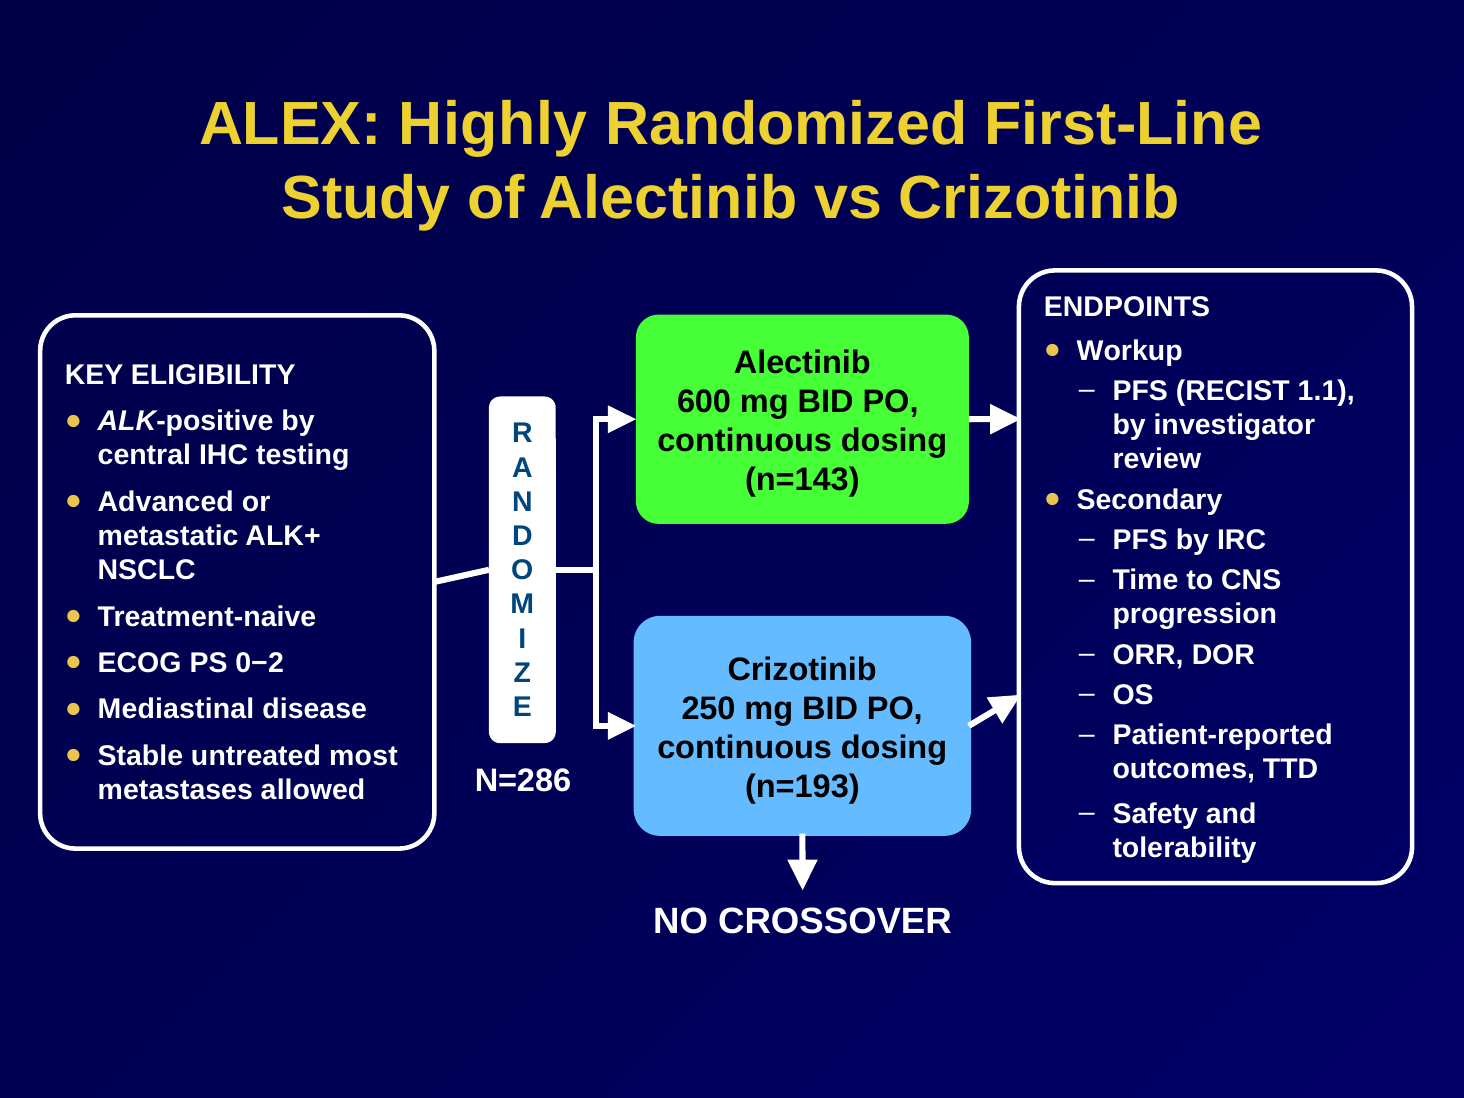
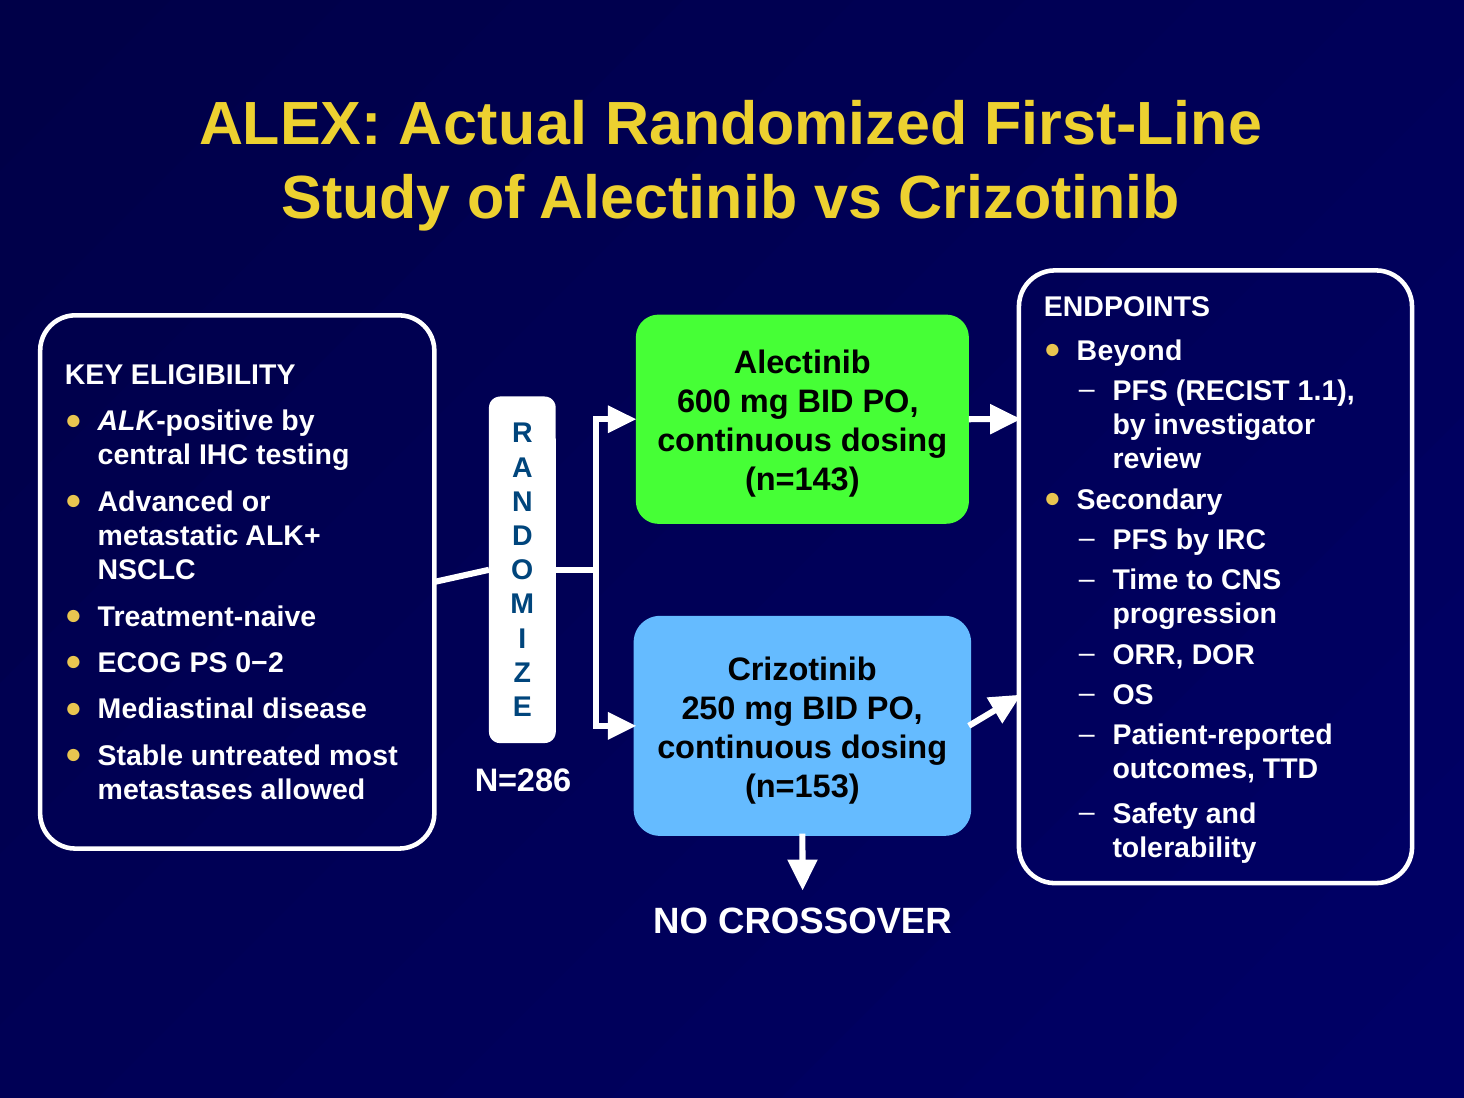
Highly: Highly -> Actual (493, 125)
Workup: Workup -> Beyond (1130, 351)
n=193: n=193 -> n=153 (802, 787)
